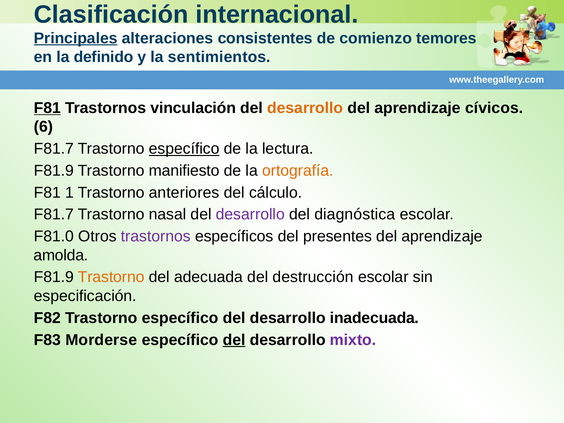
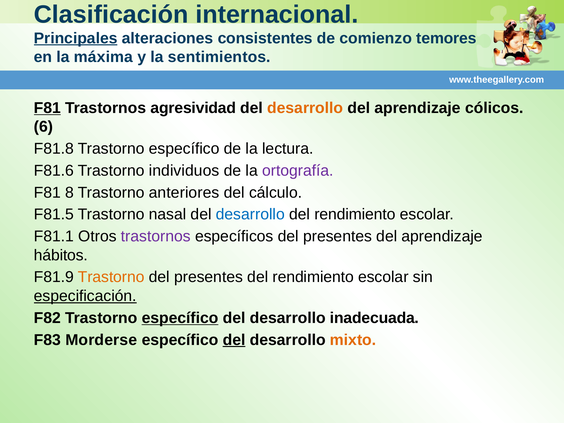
definido: definido -> máxima (103, 57)
vinculación: vinculación -> agresividad (193, 108)
cívicos: cívicos -> cólicos (494, 108)
F81.7: F81.7 -> F81.8 (54, 149)
específico underline: present -> none (184, 149)
F81.9: F81.9 -> F81.6 (54, 171)
manifiesto: manifiesto -> individuos (184, 171)
ortografía colour: orange -> purple (298, 171)
1: 1 -> 8 (70, 193)
F81.7: F81.7 -> F81.5 (54, 214)
desarrollo colour: purple -> blue (250, 214)
diagnóstica: diagnóstica -> rendimiento (355, 214)
F81.0: F81.0 -> F81.1 (54, 236)
amolda: amolda -> hábitos (61, 255)
adecuada: adecuada -> presentes (208, 277)
destrucción: destrucción -> rendimiento (313, 277)
especificación underline: none -> present (85, 296)
específico underline: none -> present (180, 318)
mixto colour: purple -> orange (353, 340)
